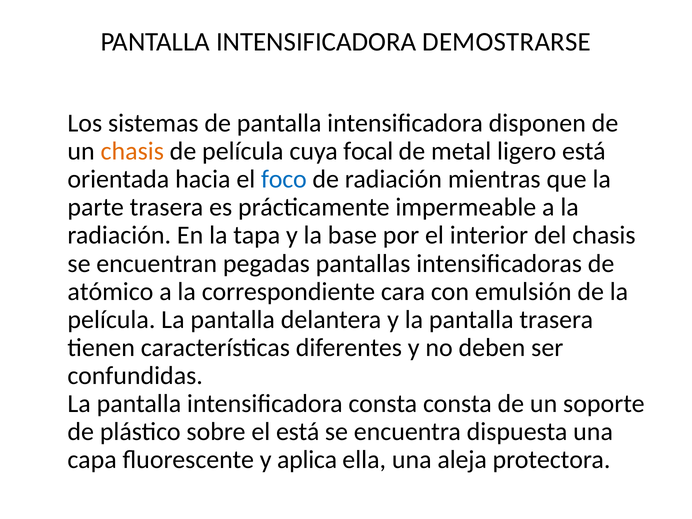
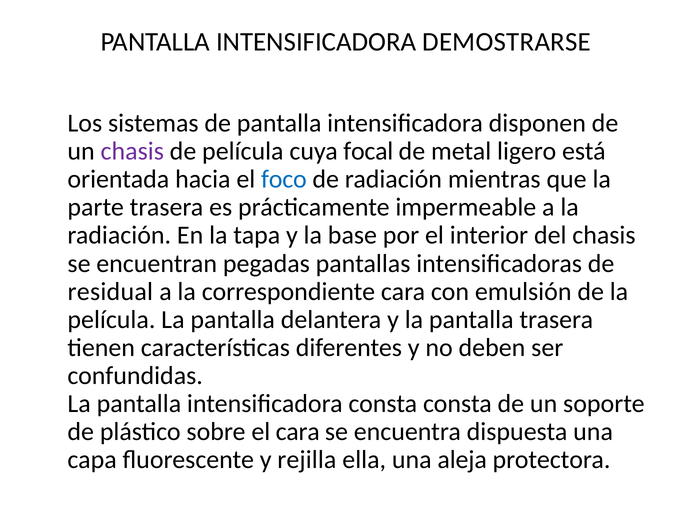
chasis colour: orange -> purple (132, 151)
atómico: atómico -> residual (110, 291)
el está: está -> cara (298, 432)
aplica: aplica -> rejilla (307, 460)
